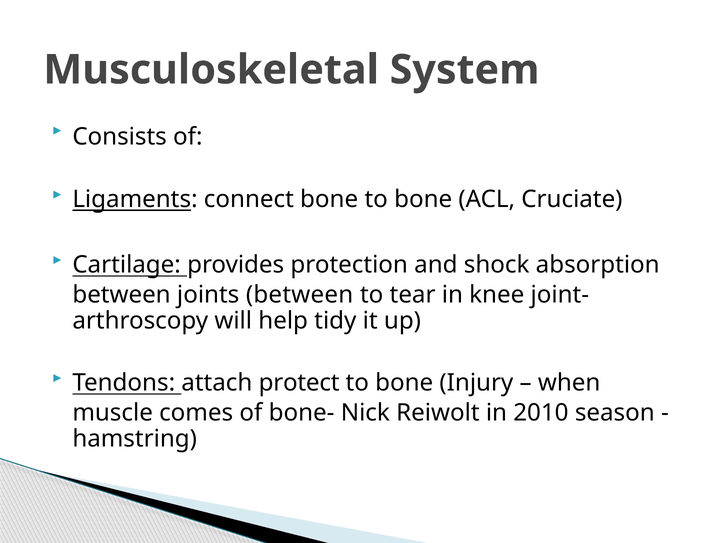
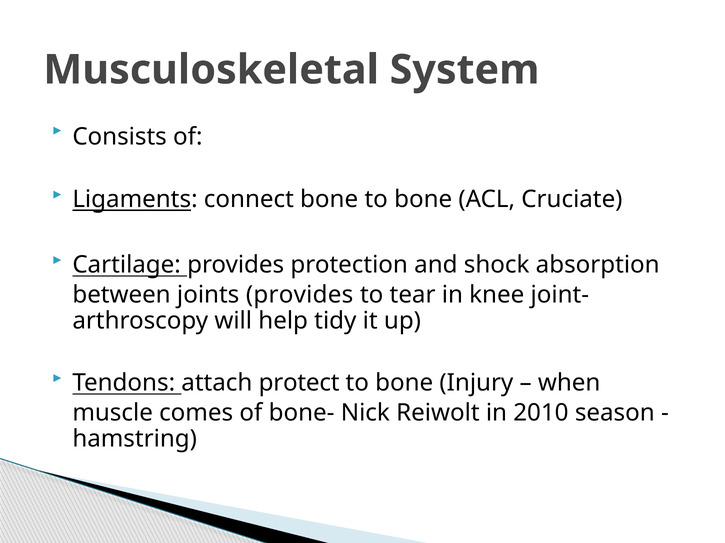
joints between: between -> provides (300, 295)
